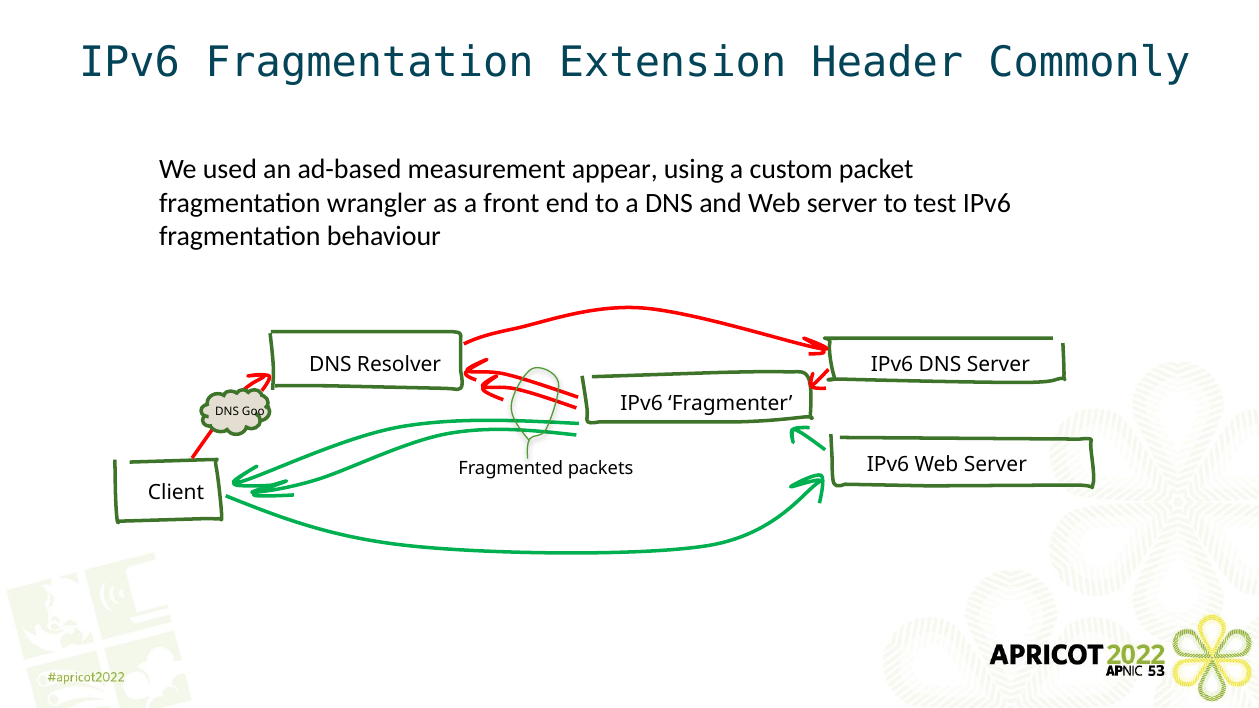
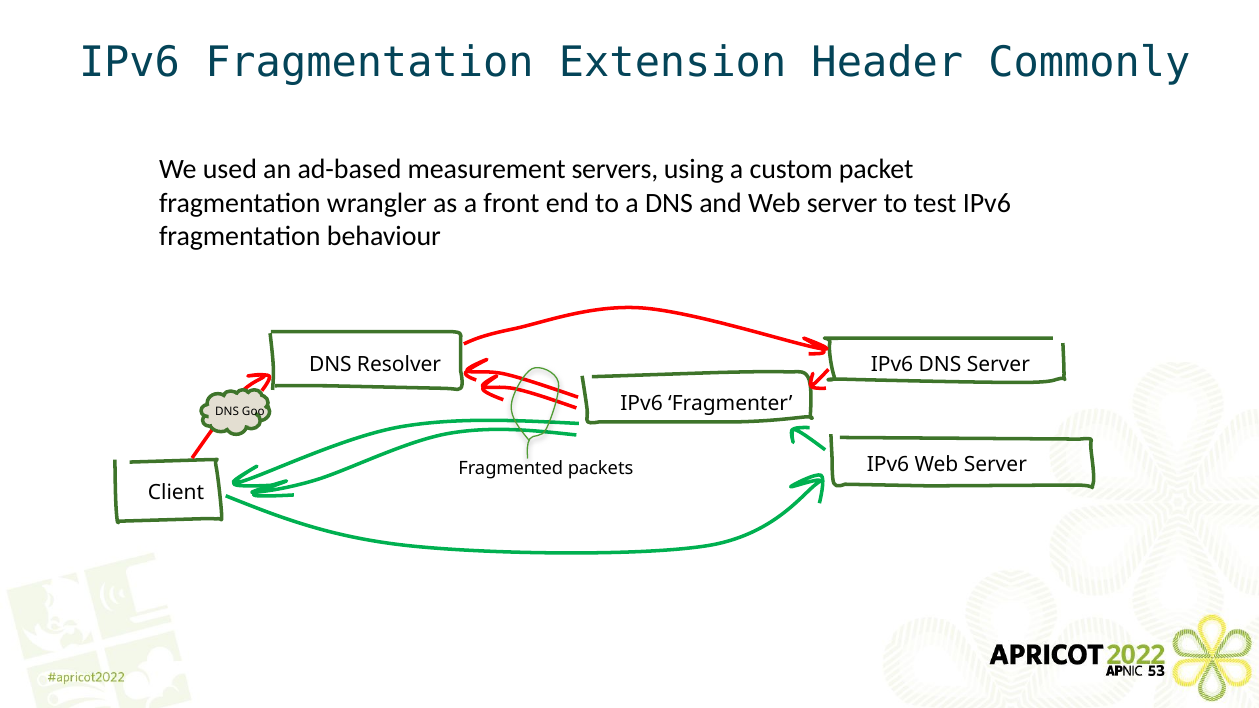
appear: appear -> servers (615, 170)
